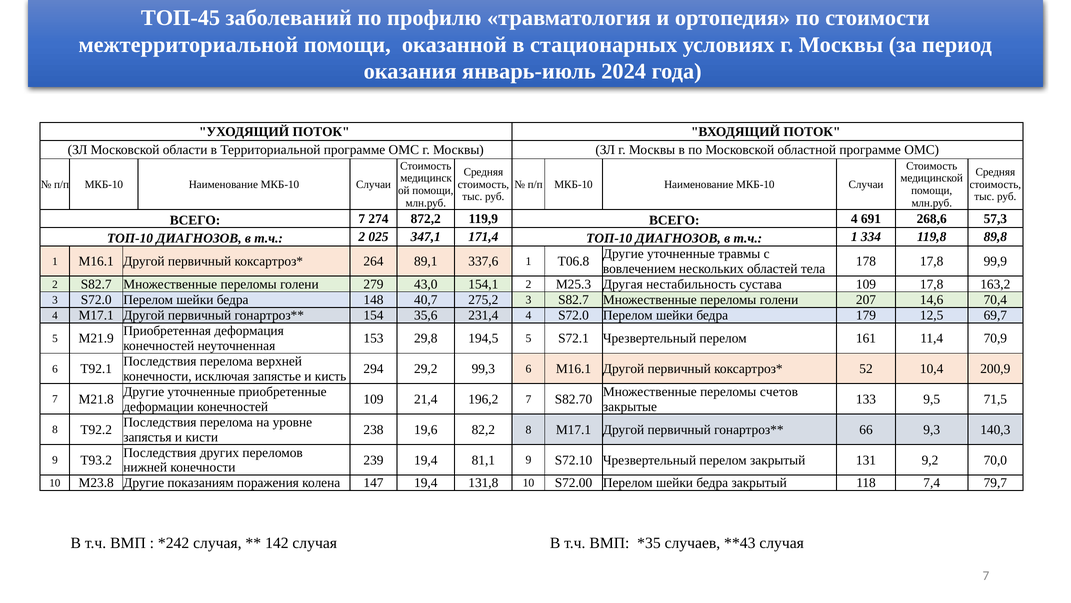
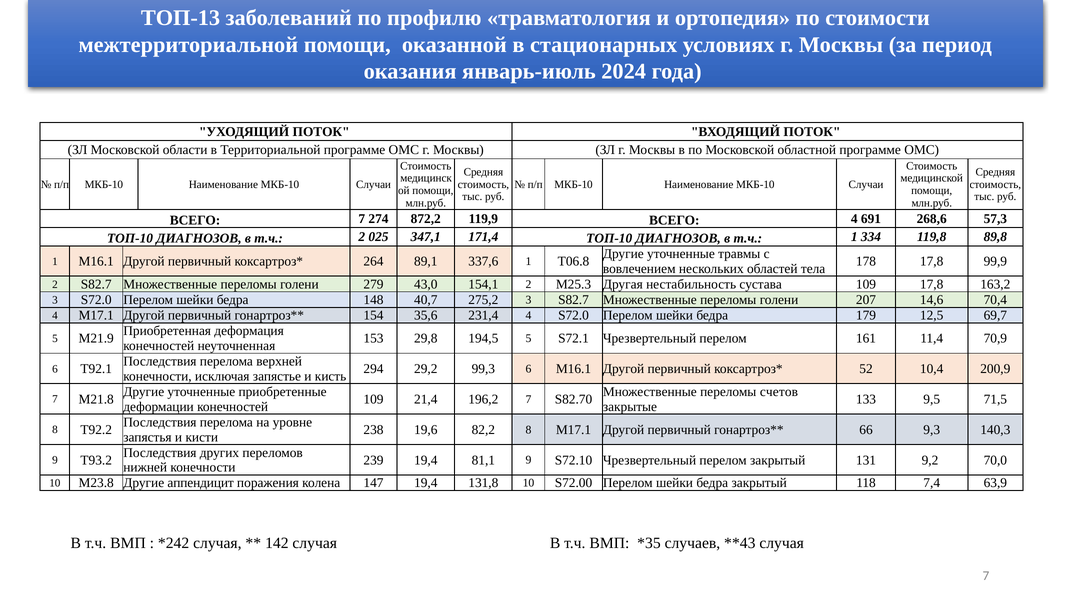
ТОП-45: ТОП-45 -> ТОП-13 (181, 18)
показаниям: показаниям -> аппендицит (201, 483)
79,7: 79,7 -> 63,9 (995, 483)
